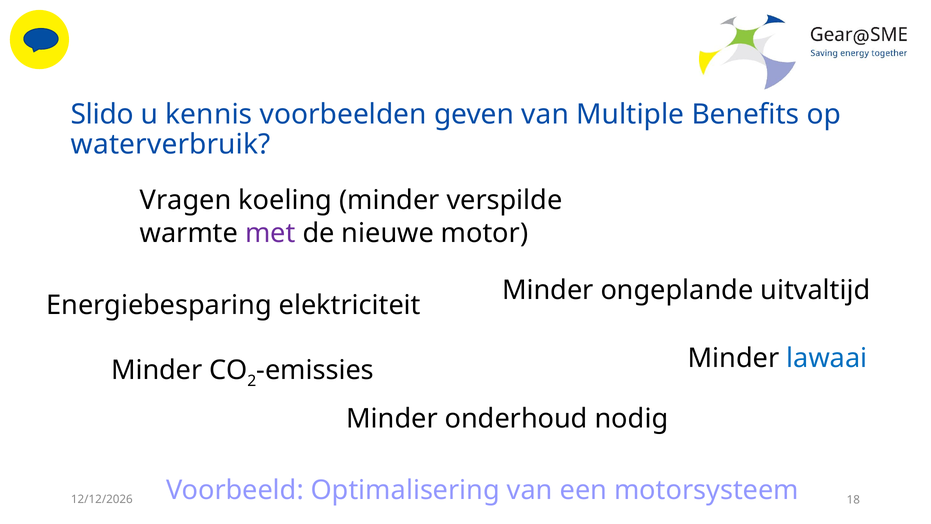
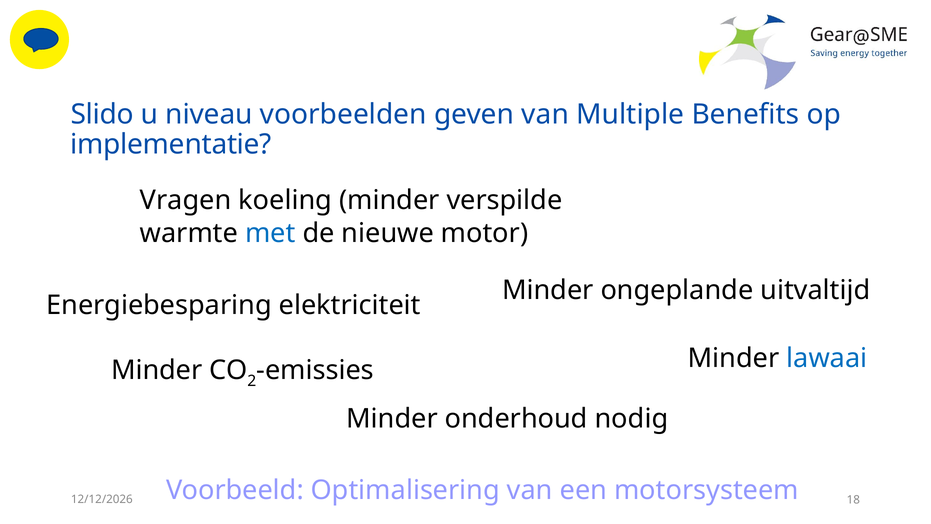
kennis: kennis -> niveau (209, 114)
waterverbruik: waterverbruik -> implementatie (171, 145)
met colour: purple -> blue (270, 233)
